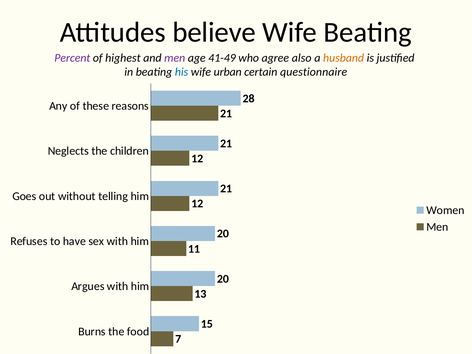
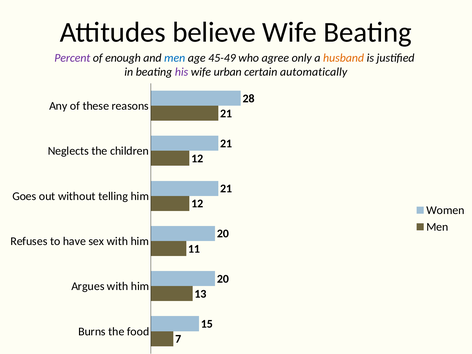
highest: highest -> enough (123, 58)
men colour: purple -> blue (175, 58)
41-49: 41-49 -> 45-49 (222, 58)
also: also -> only (302, 58)
his colour: blue -> purple (182, 72)
questionnaire: questionnaire -> automatically (314, 72)
